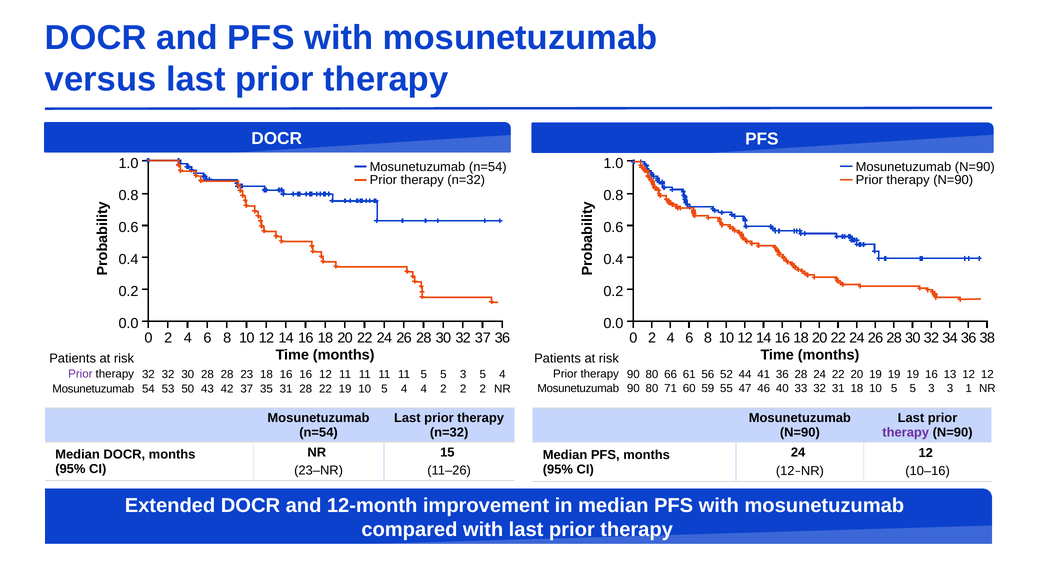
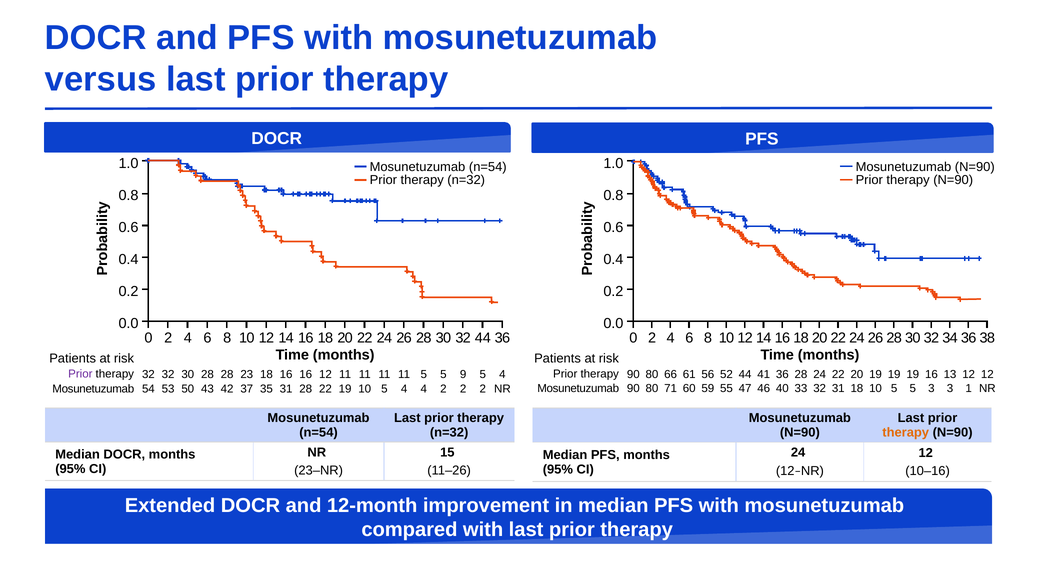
32 37: 37 -> 44 (483, 338)
11 5 5 3: 3 -> 9 (463, 375)
therapy colour: purple -> orange (906, 433)
